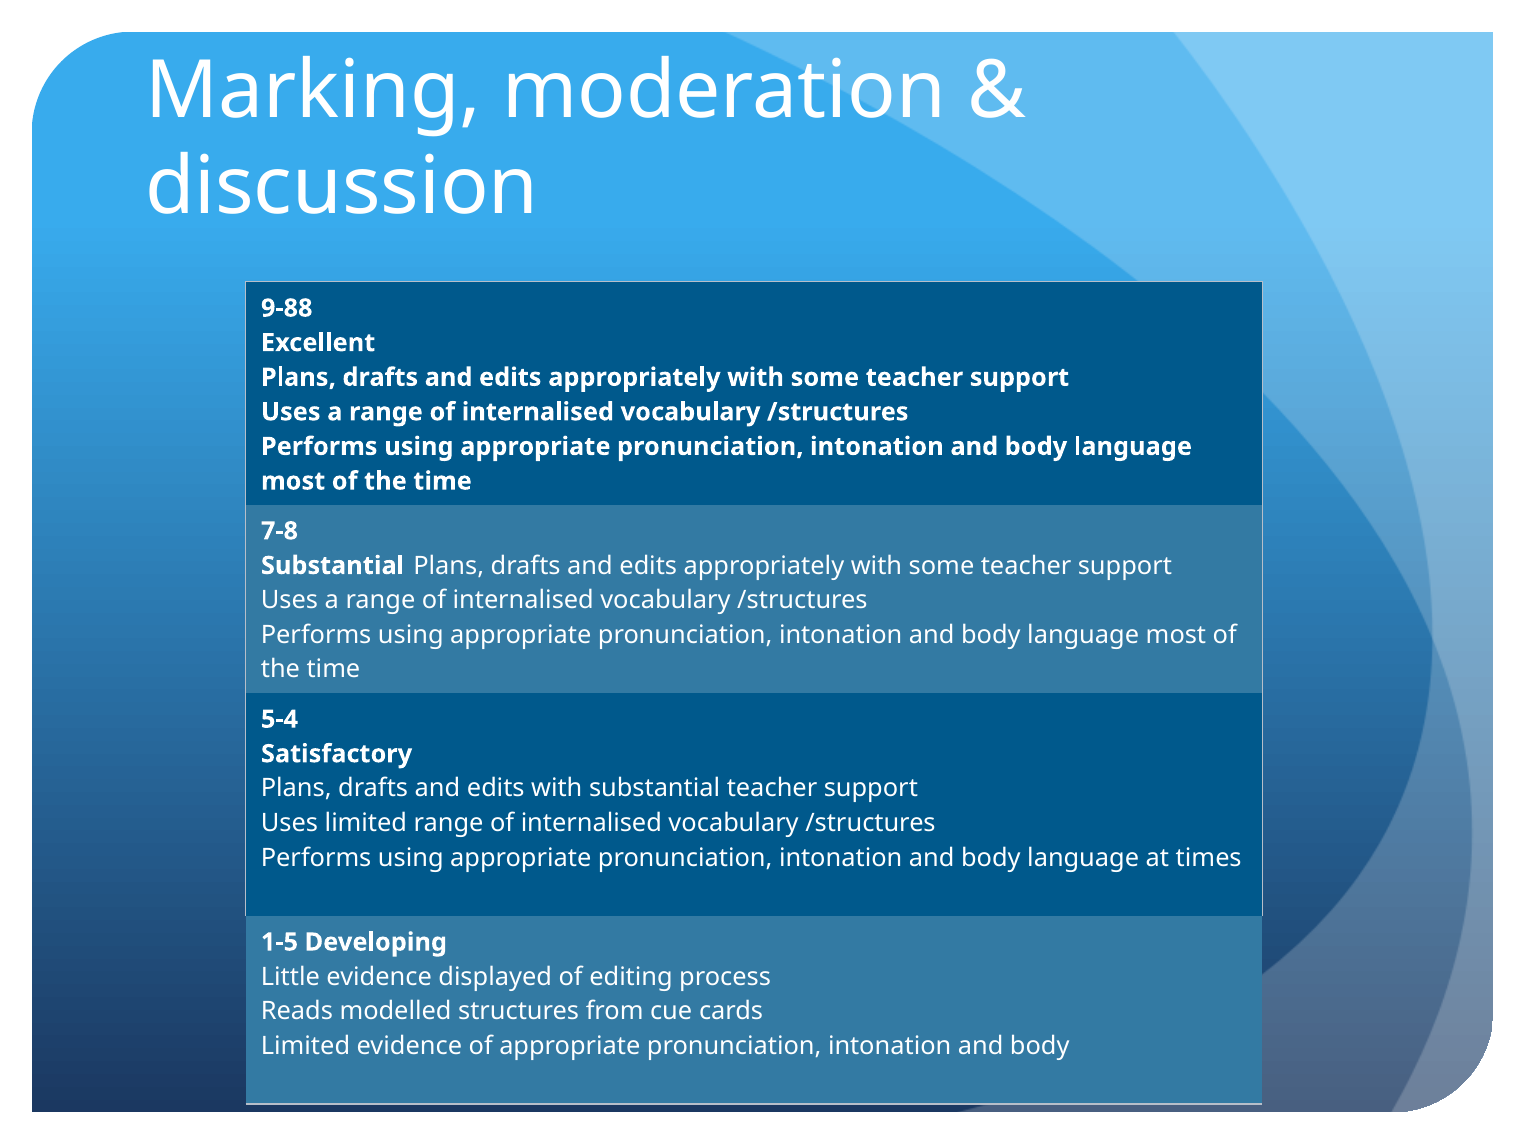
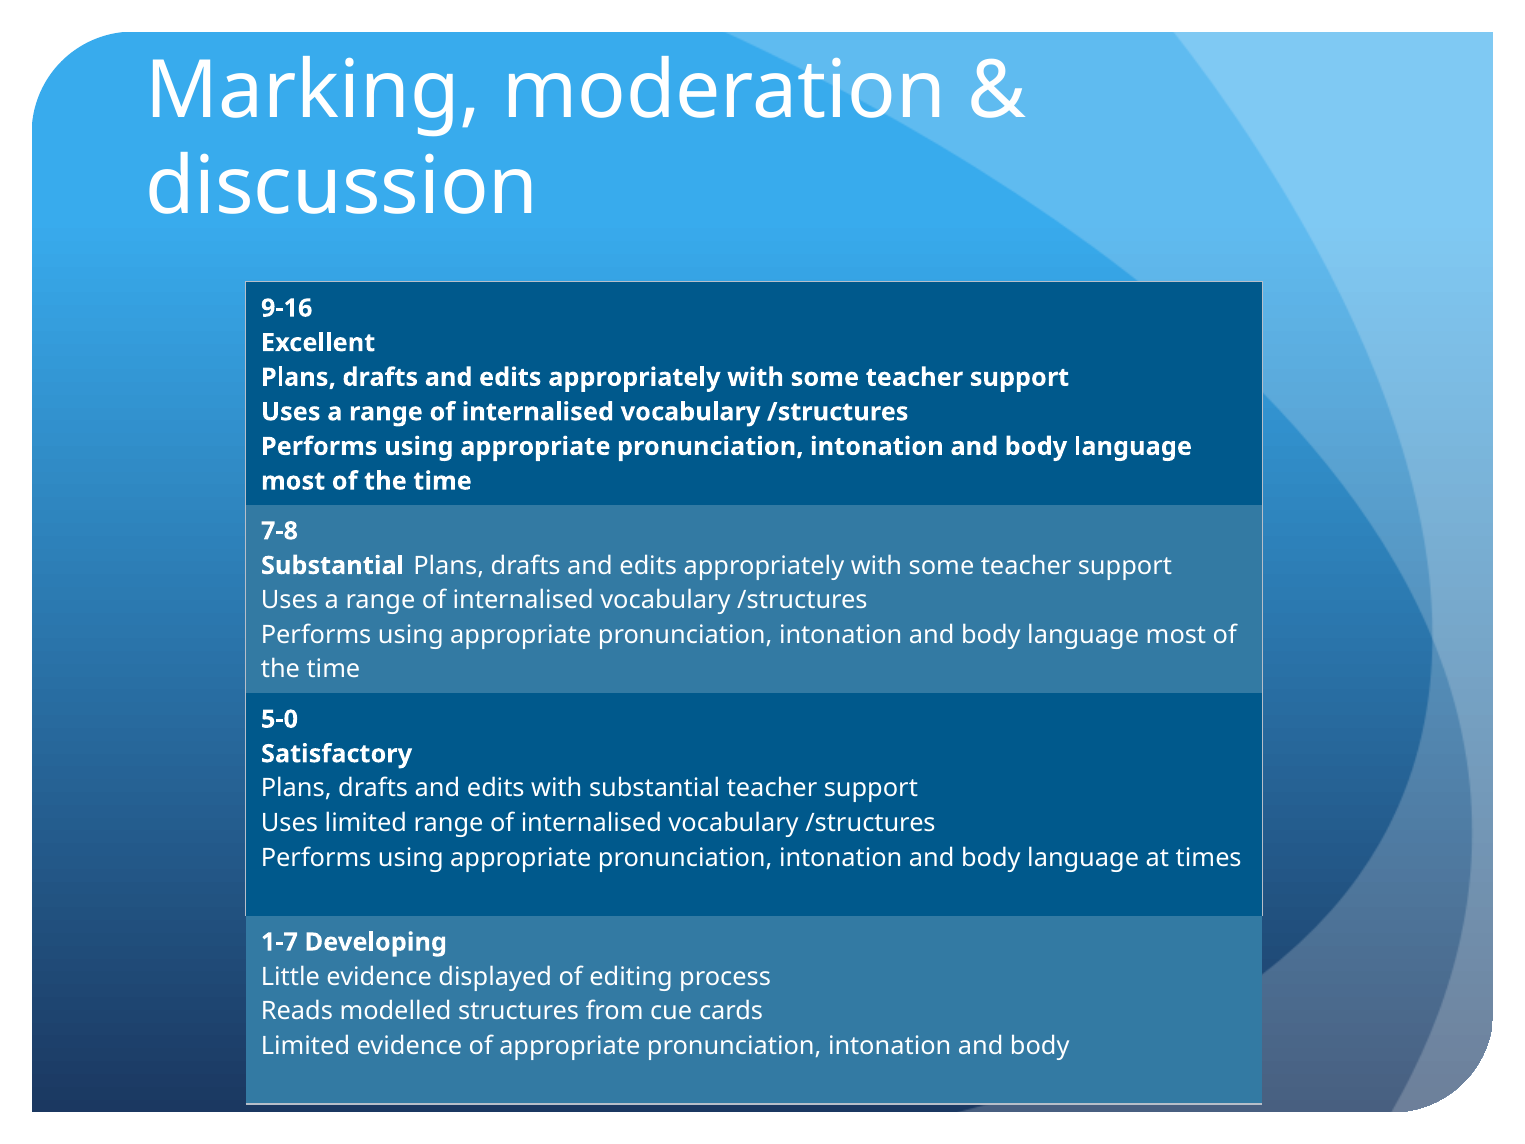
9-88: 9-88 -> 9-16 (287, 308)
5-4: 5-4 -> 5-0 (279, 719)
1-5: 1-5 -> 1-7 (279, 942)
